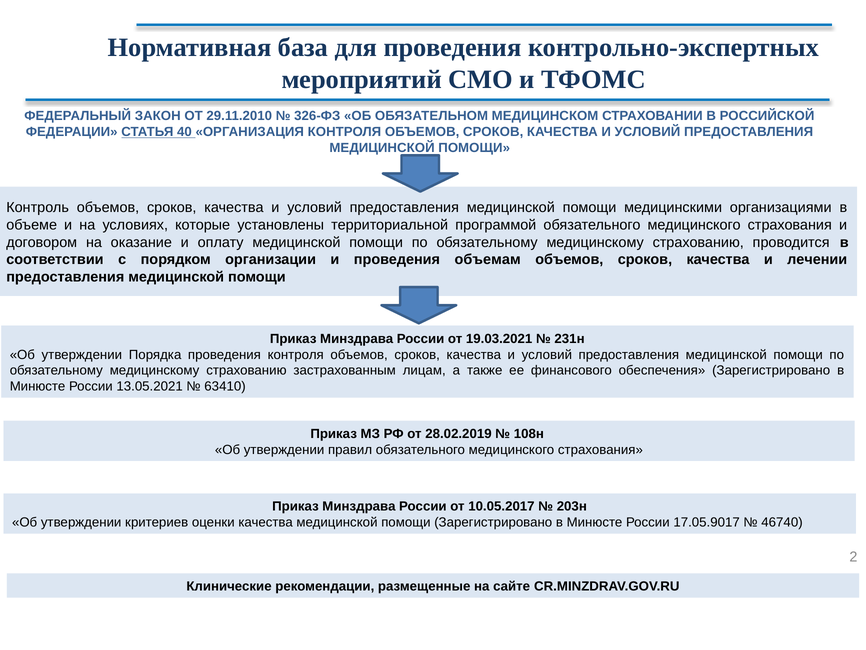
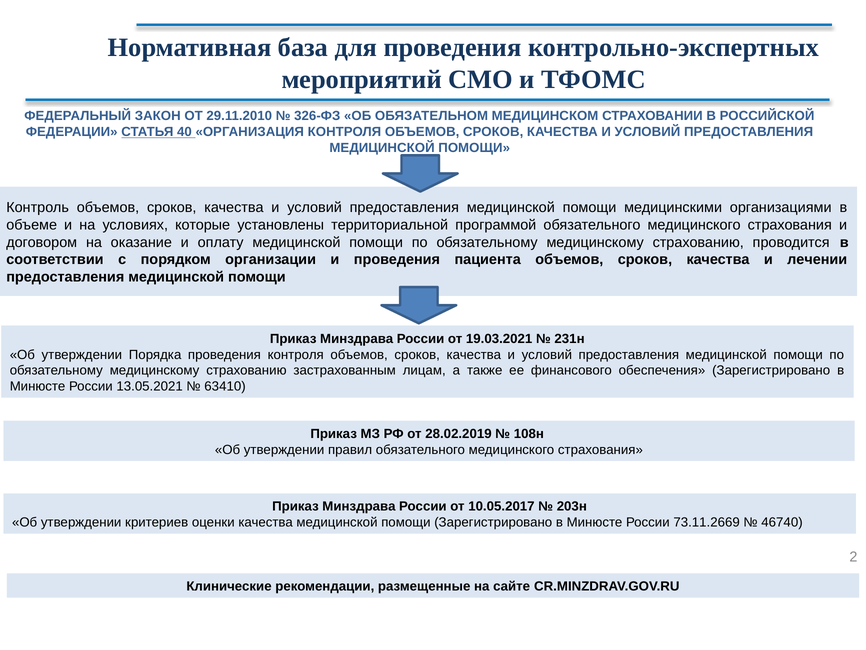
объемам: объемам -> пациента (488, 259)
17.05.9017: 17.05.9017 -> 73.11.2669 (707, 522)
